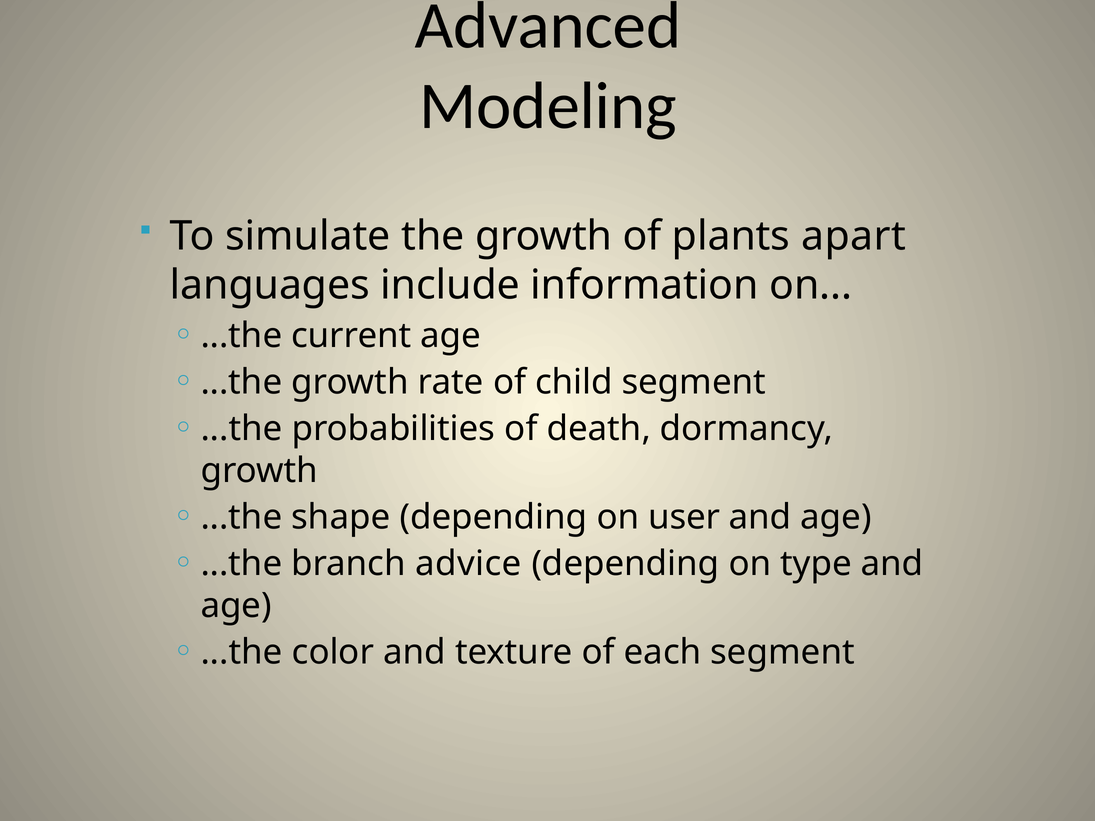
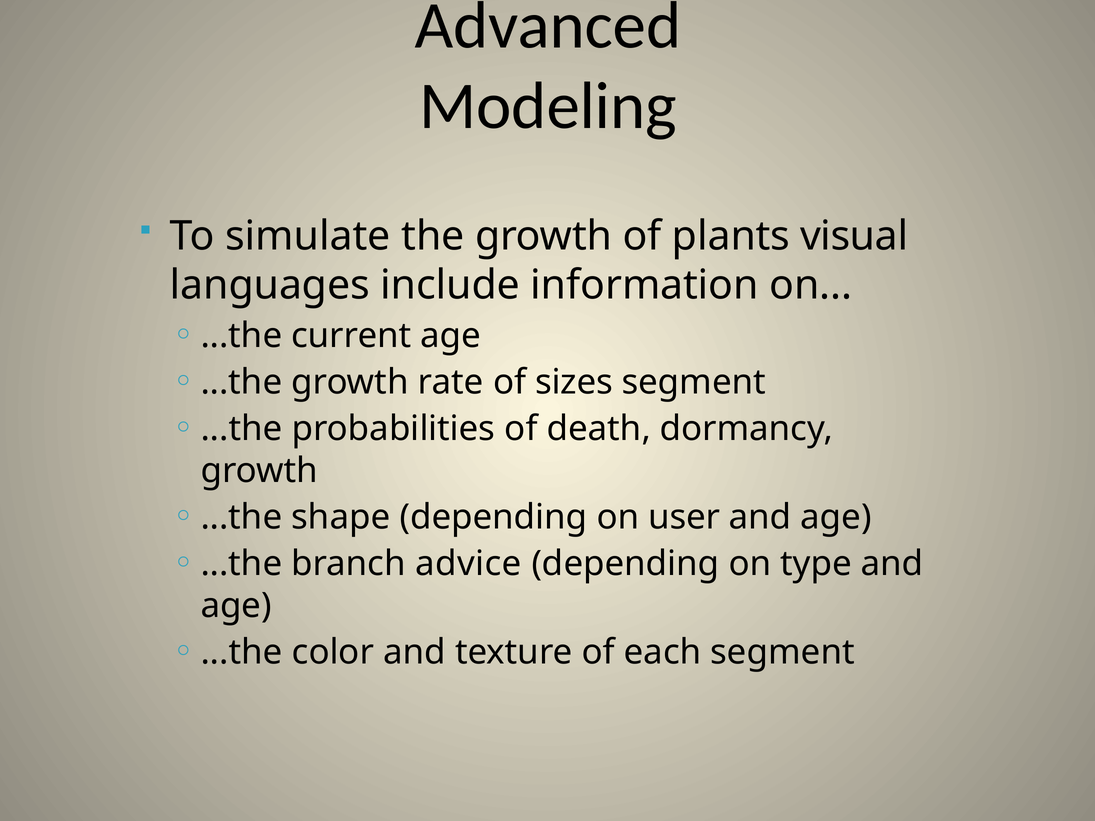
apart: apart -> visual (854, 236)
child: child -> sizes (574, 382)
